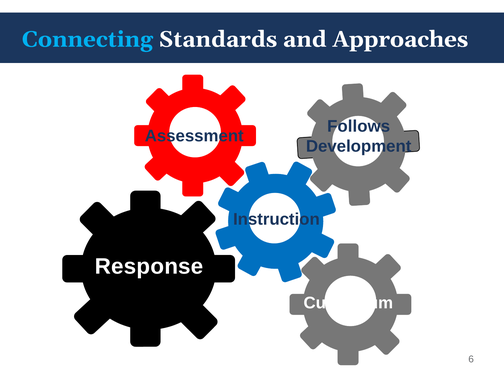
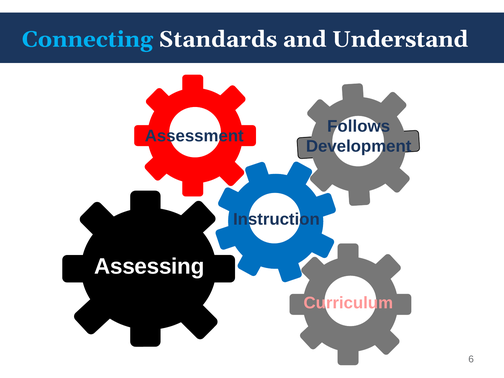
Approaches: Approaches -> Understand (400, 39)
Response: Response -> Assessing (149, 266)
Curriculum colour: white -> pink (348, 303)
